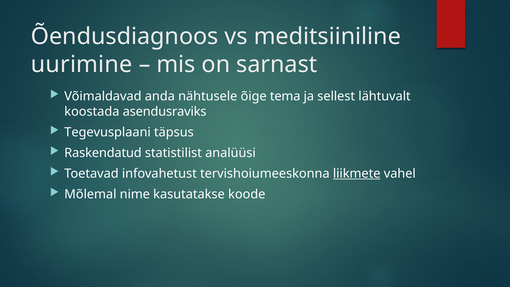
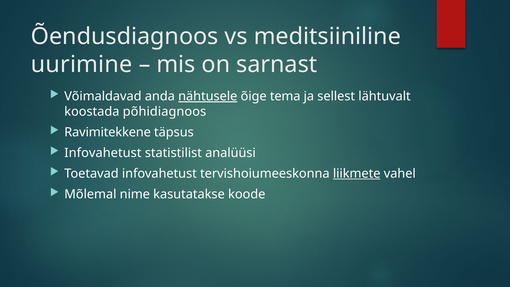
nähtusele underline: none -> present (208, 96)
asendusraviks: asendusraviks -> põhidiagnoos (164, 112)
Tegevusplaani: Tegevusplaani -> Ravimitekkene (108, 132)
Raskendatud: Raskendatud -> Infovahetust (103, 153)
